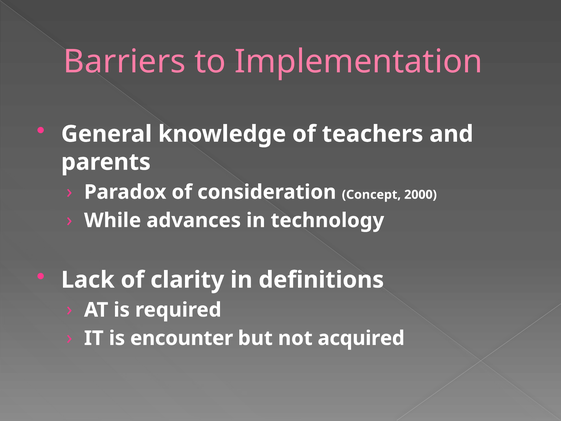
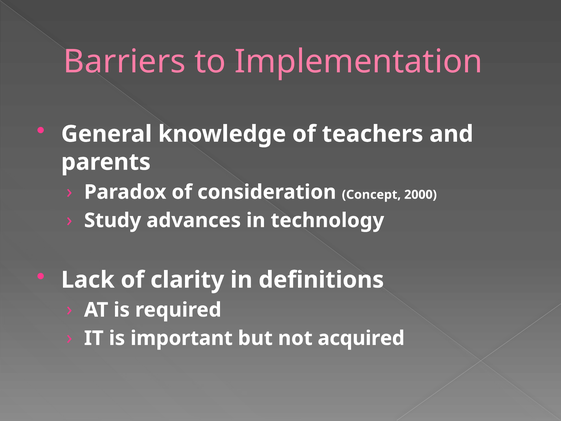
While: While -> Study (113, 220)
encounter: encounter -> important (182, 338)
